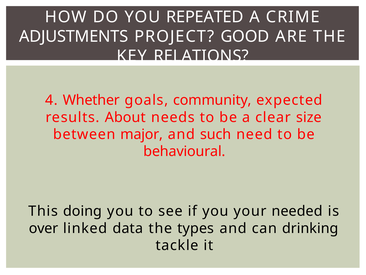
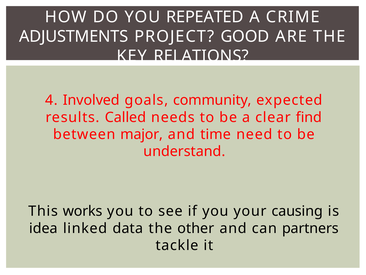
Whether: Whether -> Involved (91, 100)
About: About -> Called (125, 117)
size: size -> find (309, 117)
such: such -> time (216, 134)
behavioural: behavioural -> understand (184, 151)
doing: doing -> works (83, 211)
needed: needed -> causing (297, 211)
over: over -> idea (43, 228)
types: types -> other (196, 228)
drinking: drinking -> partners (310, 228)
